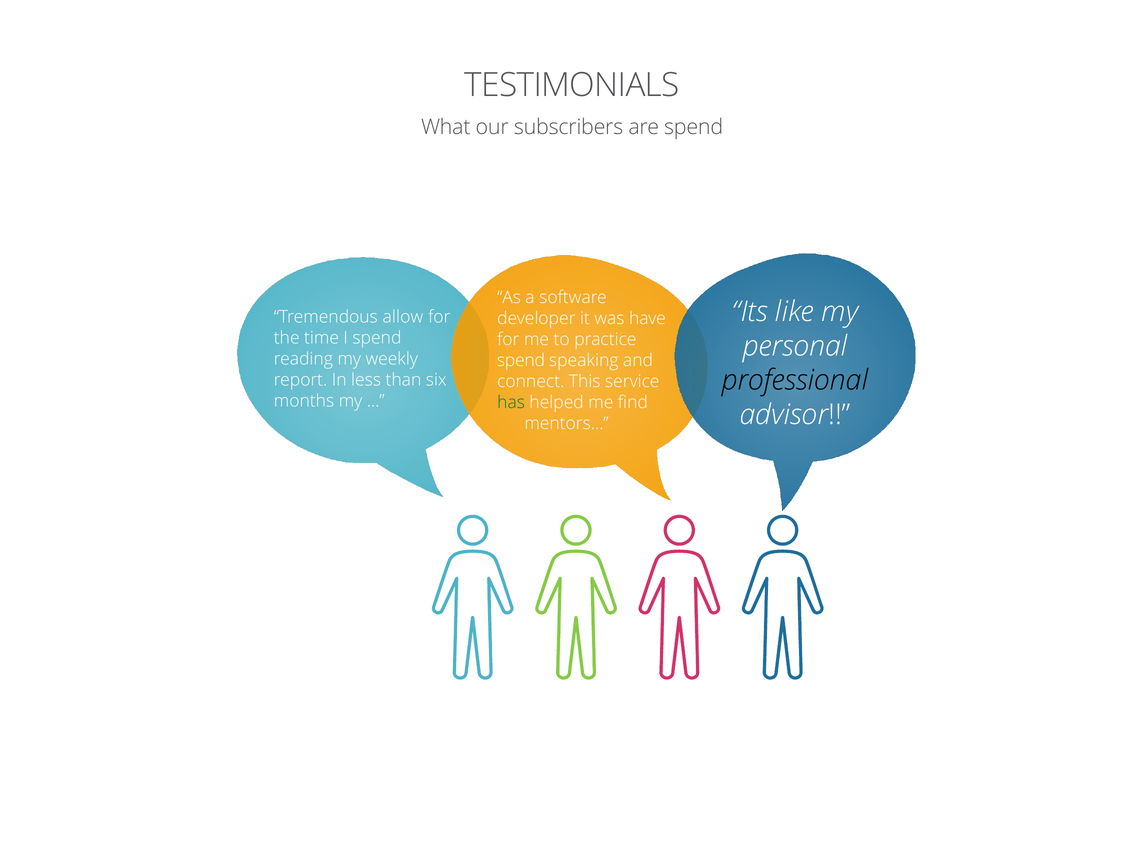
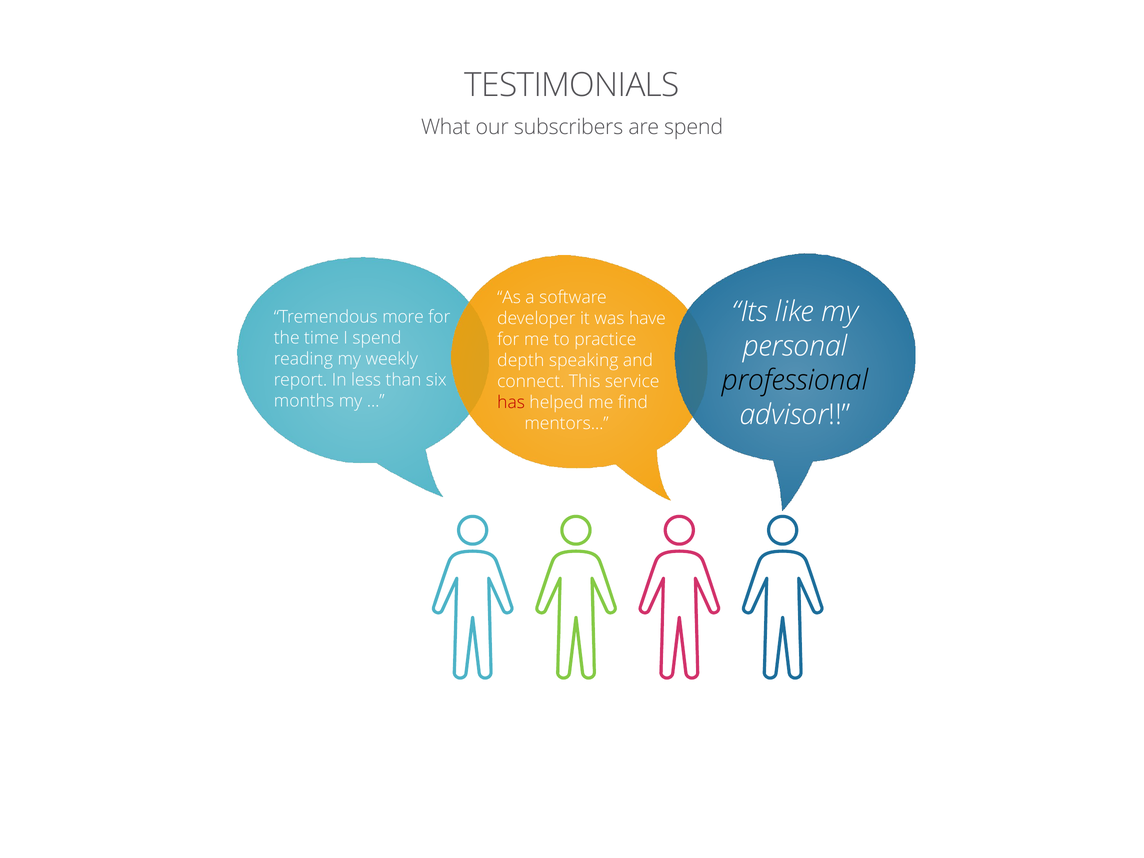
allow: allow -> more (403, 317)
spend: spend -> depth (521, 361)
has colour: green -> red (511, 403)
